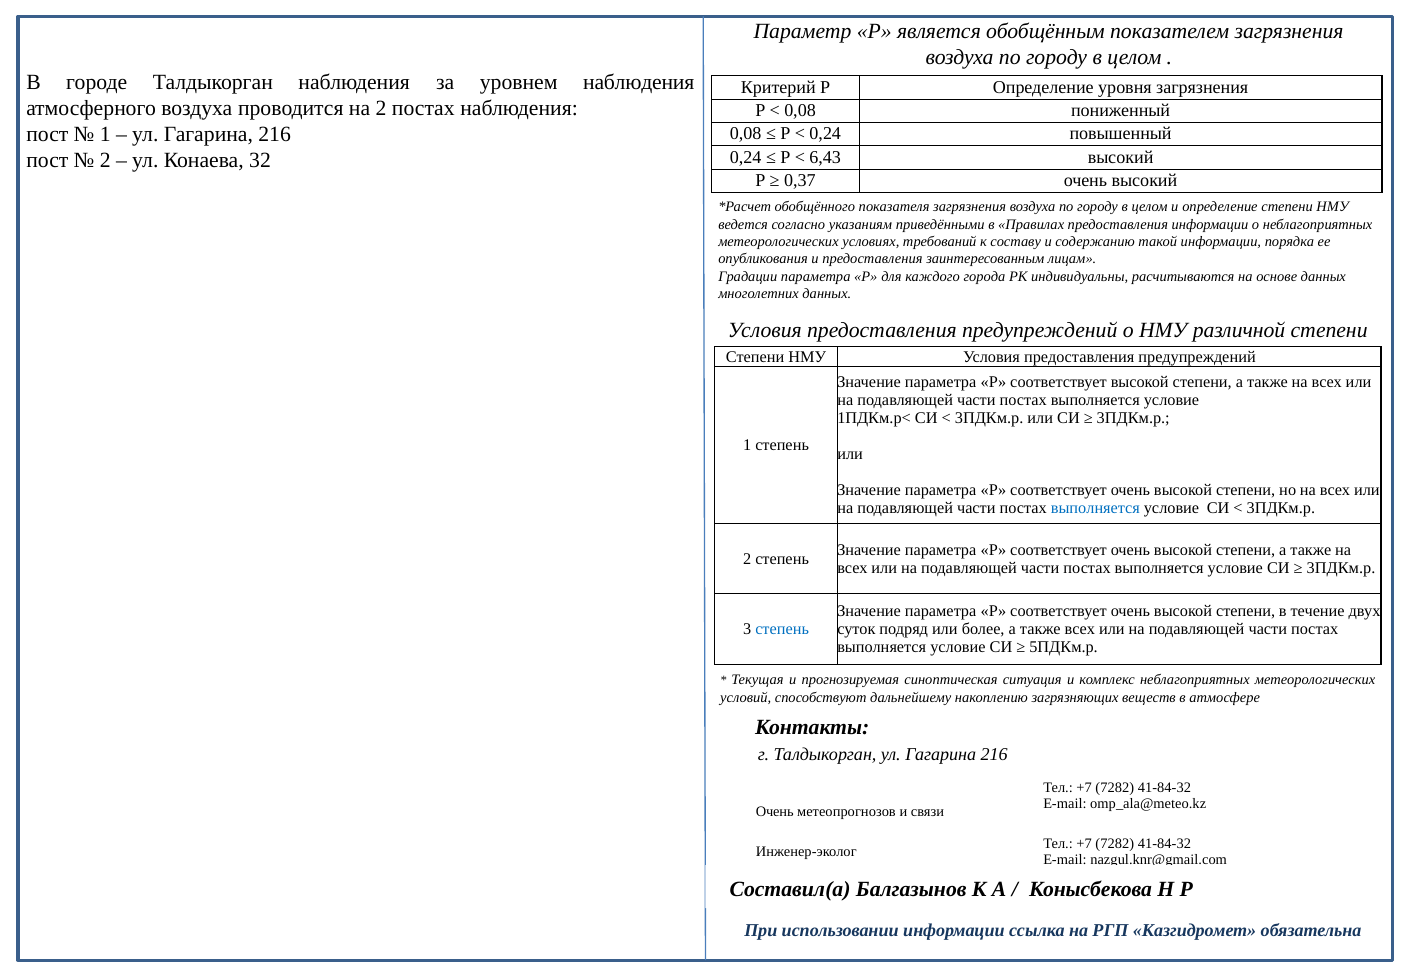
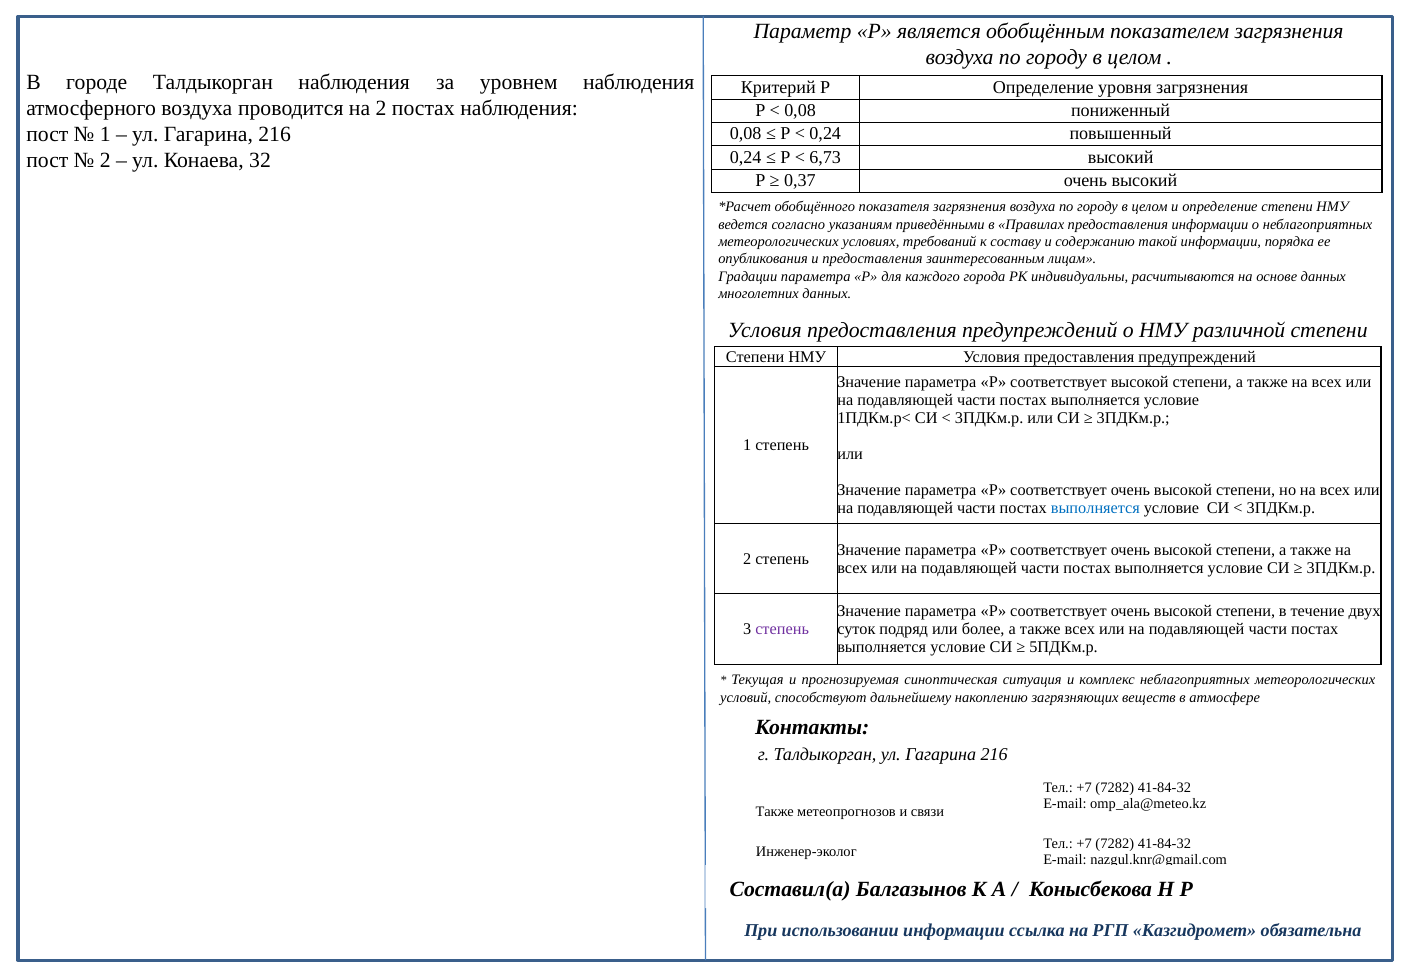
6,43: 6,43 -> 6,73 (825, 157)
степень colour: blue -> purple (782, 629)
Очень: Очень -> Также (775, 812)
